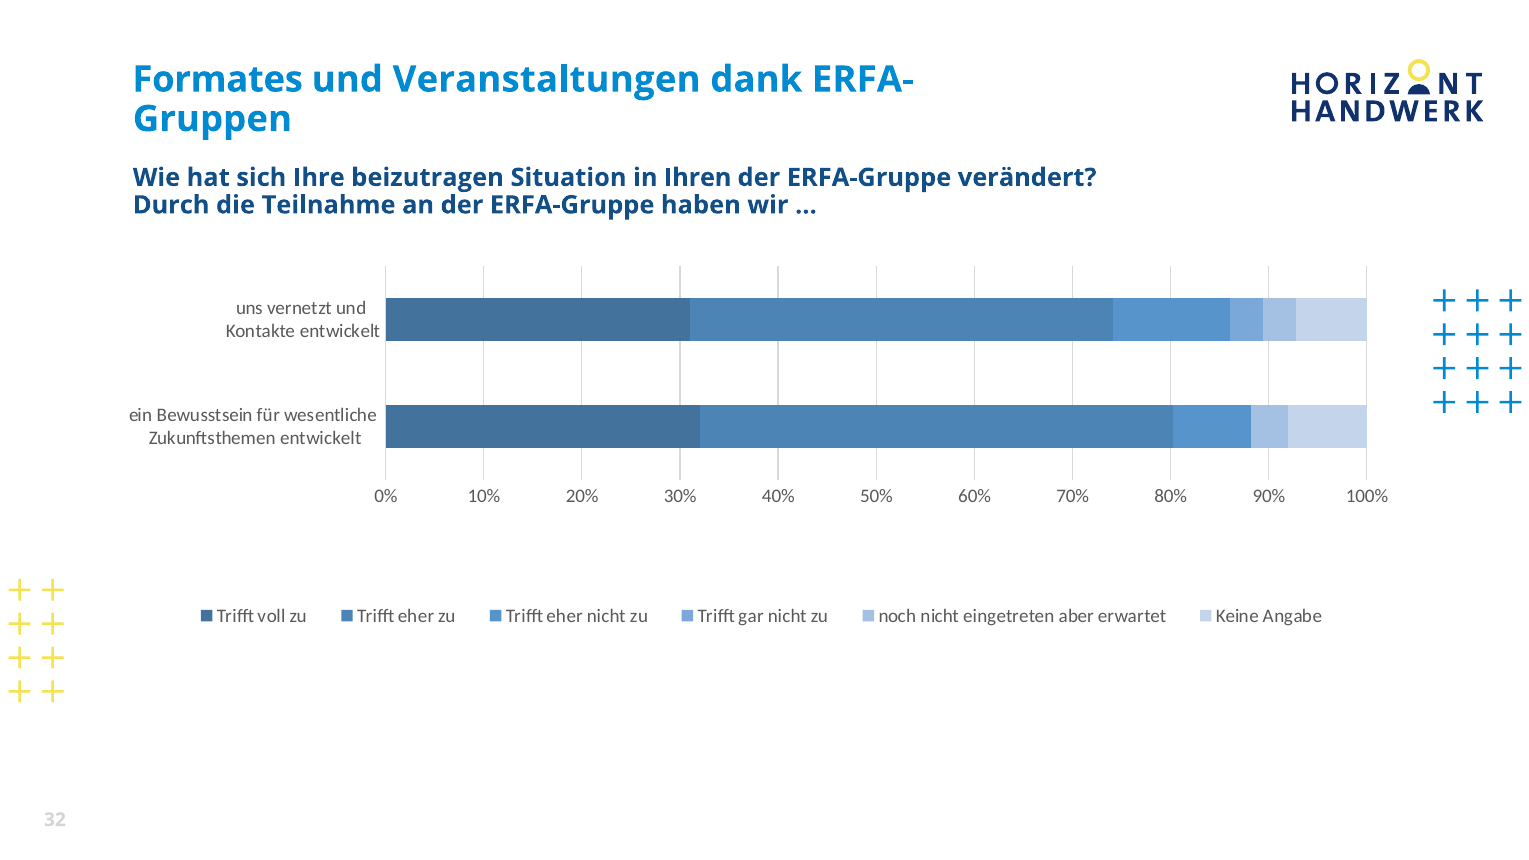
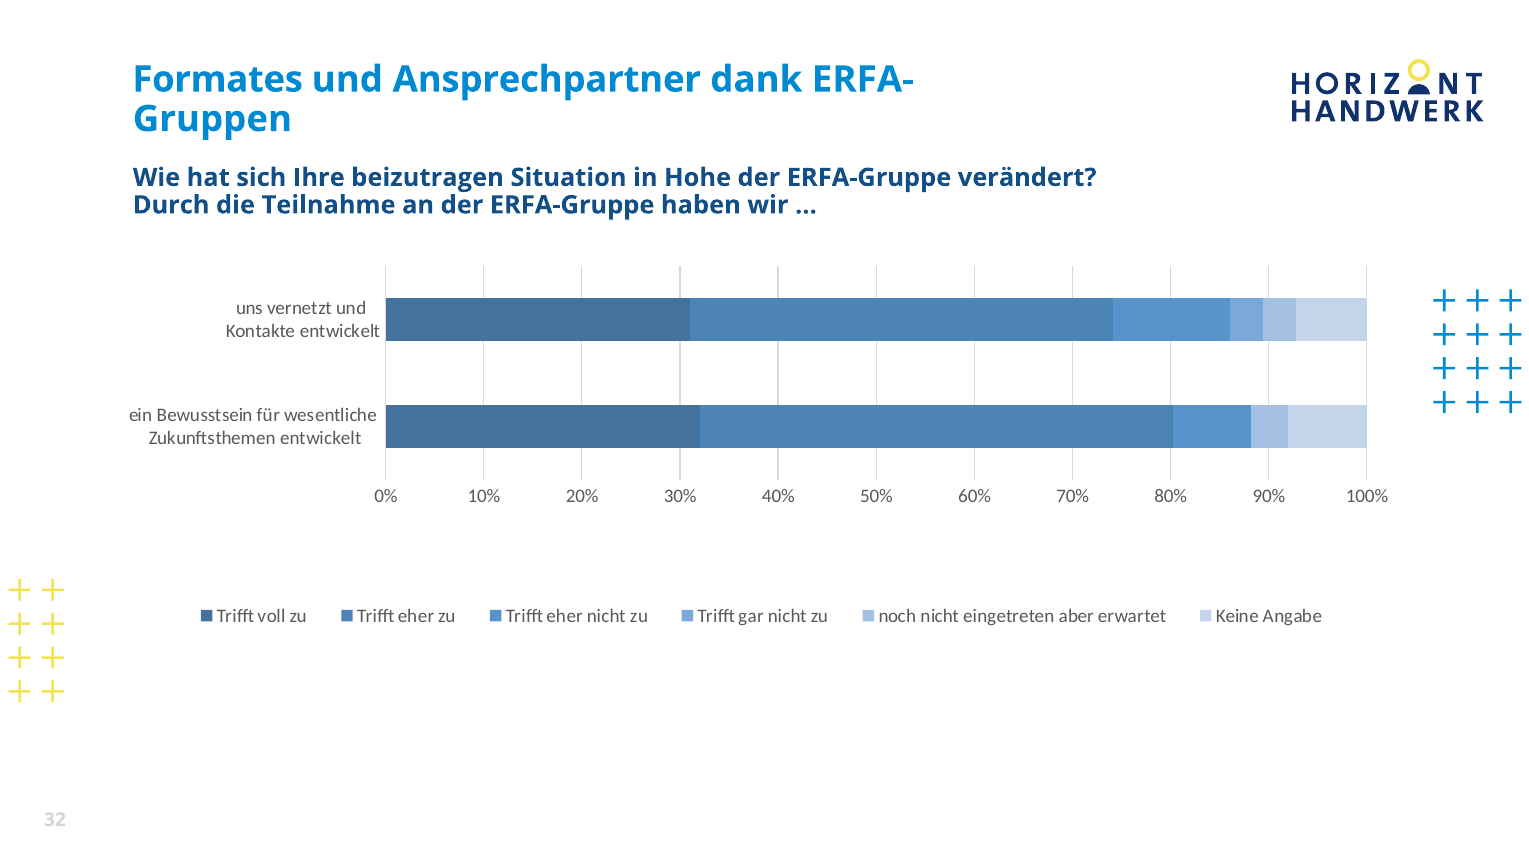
Veranstaltungen: Veranstaltungen -> Ansprechpartner (547, 79)
Ihren: Ihren -> Hohe (698, 178)
